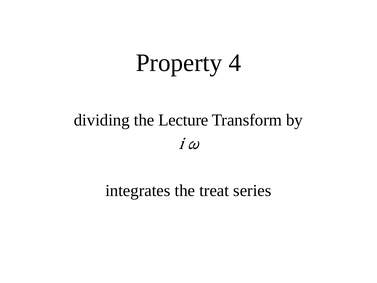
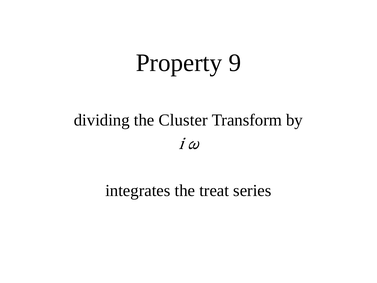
4: 4 -> 9 (235, 63)
Lecture: Lecture -> Cluster (183, 120)
